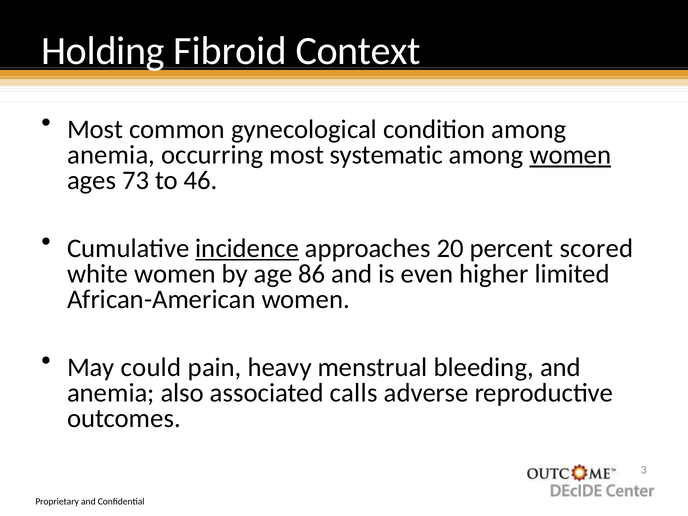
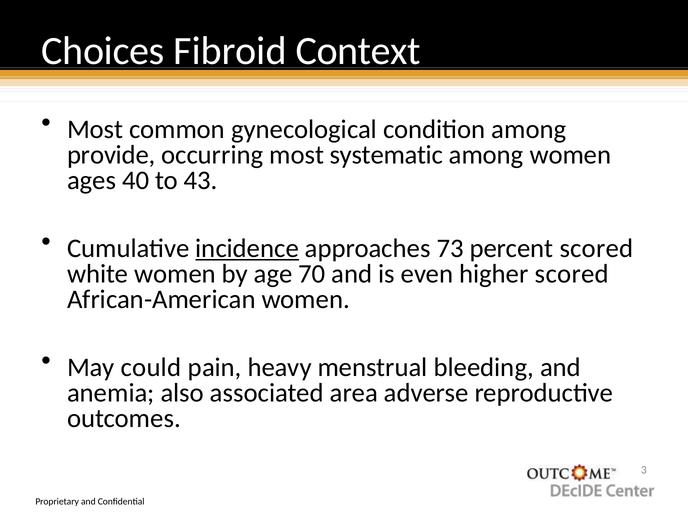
Holding: Holding -> Choices (103, 51)
anemia: anemia -> provide (111, 155)
women underline: present -> none (570, 155)
73: 73 -> 40 (136, 181)
46: 46 -> 43 (201, 181)
20: 20 -> 73 (450, 248)
86: 86 -> 70 (312, 274)
higher limited: limited -> scored (572, 274)
calls: calls -> area (354, 393)
